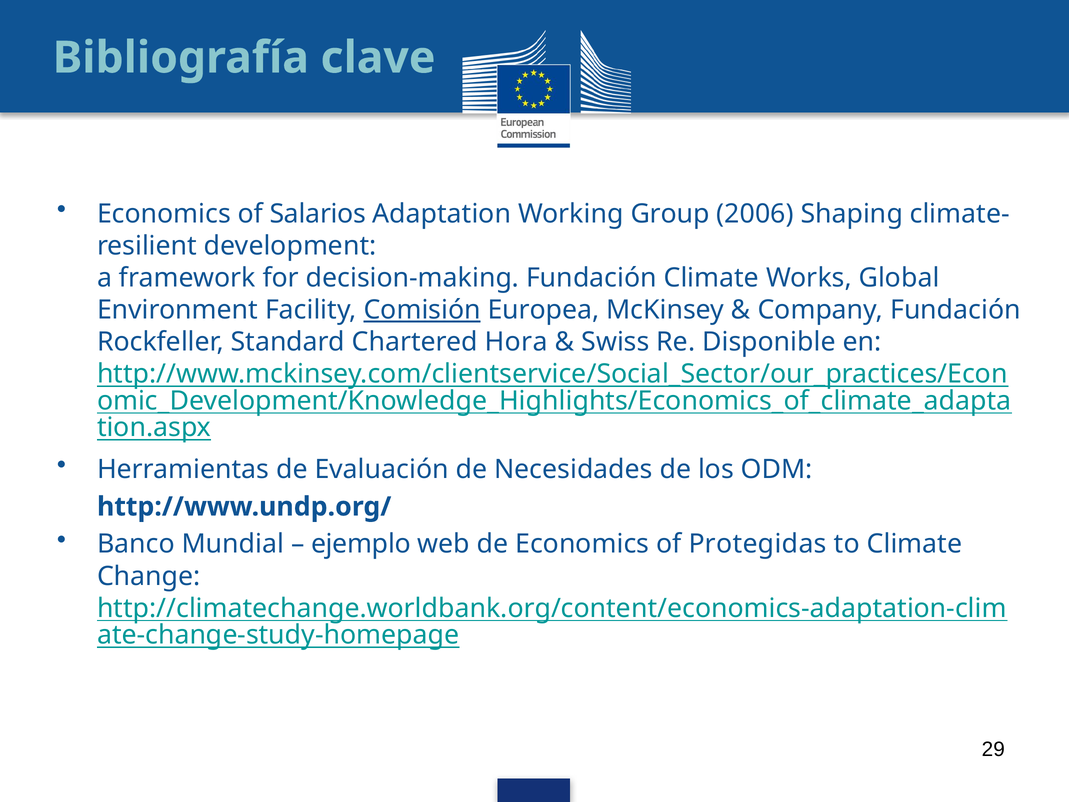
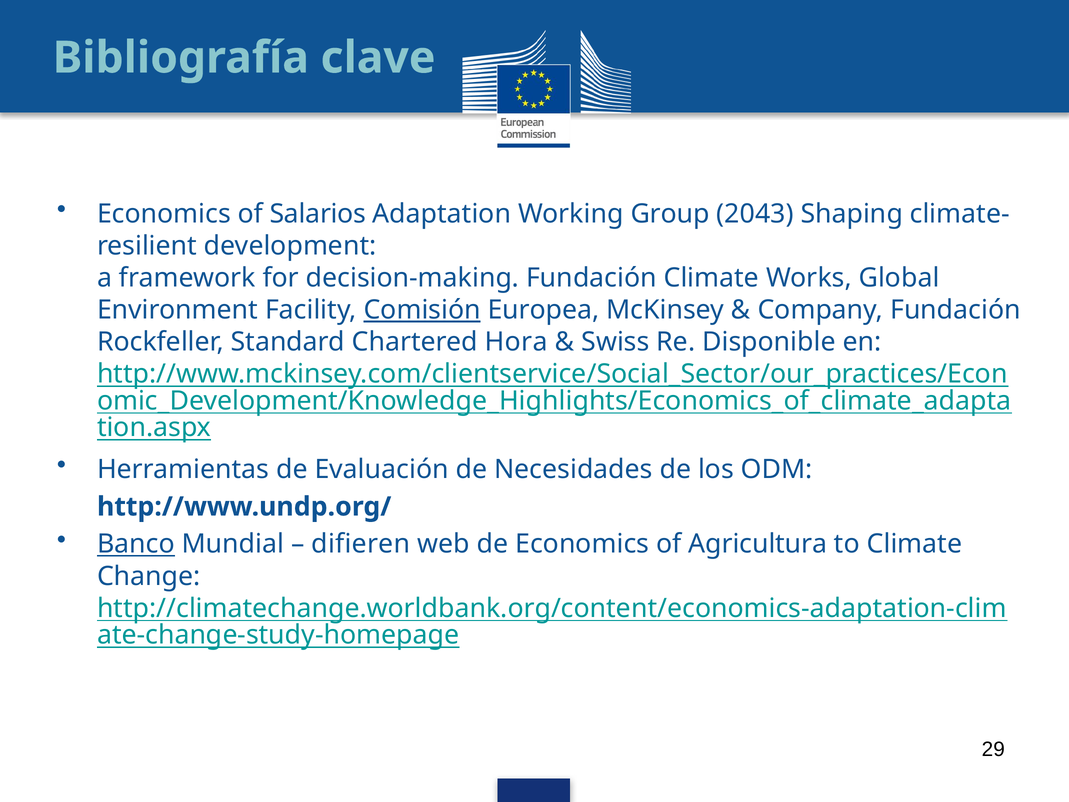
2006: 2006 -> 2043 (755, 214)
Banco underline: none -> present (136, 544)
ejemplo: ejemplo -> difieren (361, 544)
Protegidas: Protegidas -> Agricultura (758, 544)
